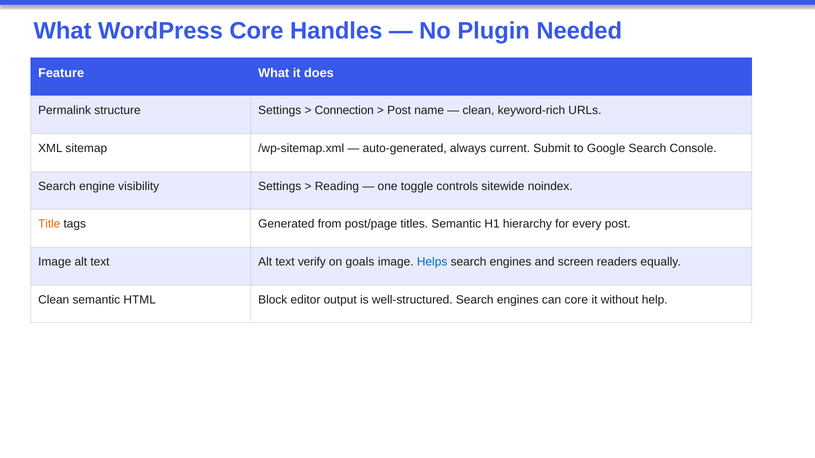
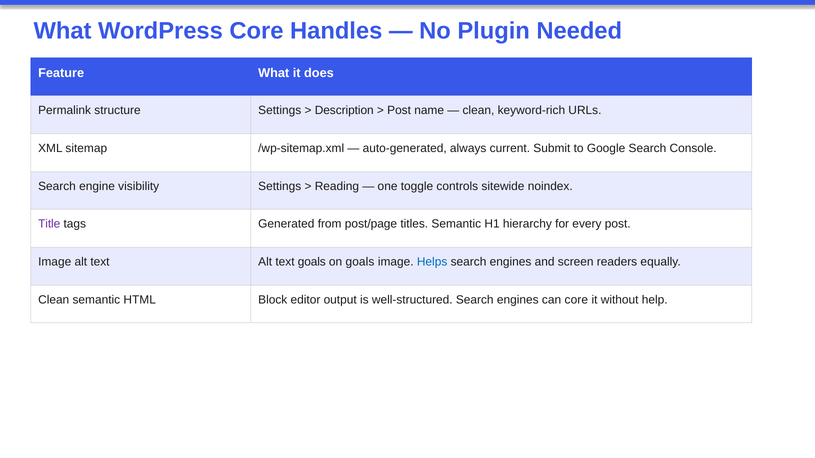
Connection: Connection -> Description (344, 111)
Title colour: orange -> purple (49, 224)
text verify: verify -> goals (312, 262)
